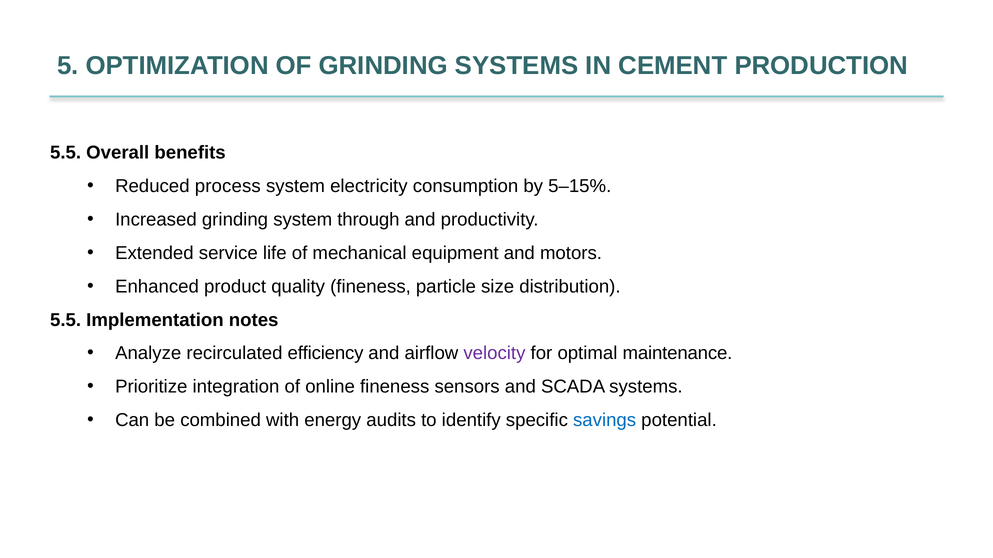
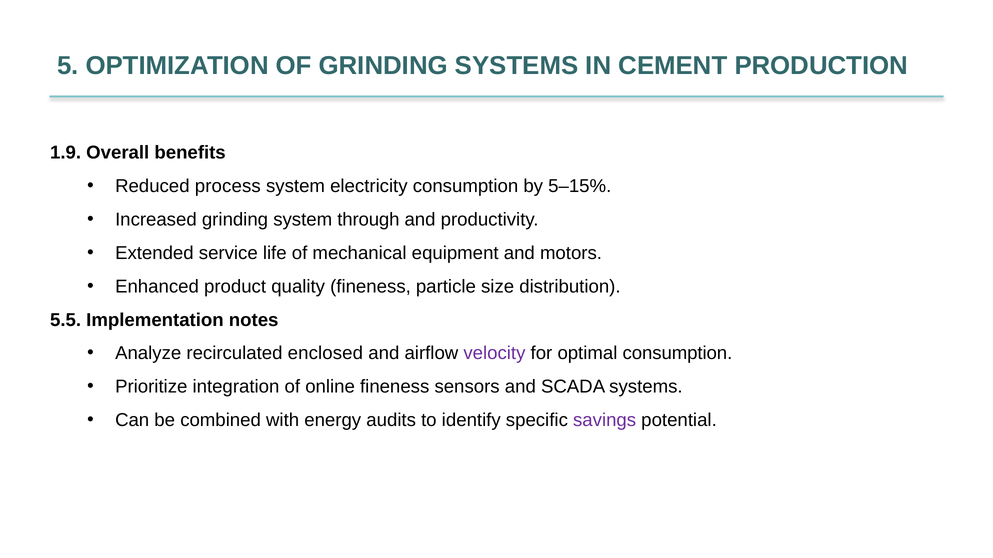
5.5: 5.5 -> 1.9 (66, 153)
efficiency: efficiency -> enclosed (325, 354)
optimal maintenance: maintenance -> consumption (677, 354)
savings colour: blue -> purple (605, 421)
